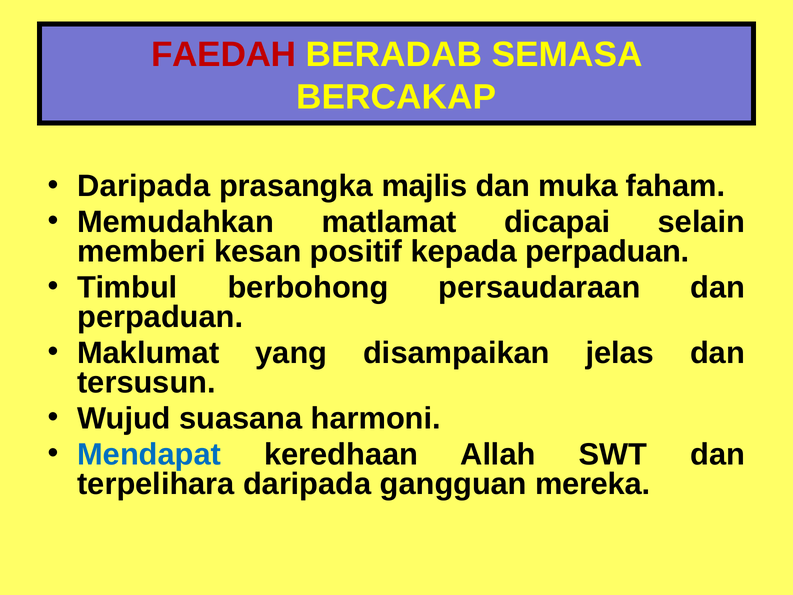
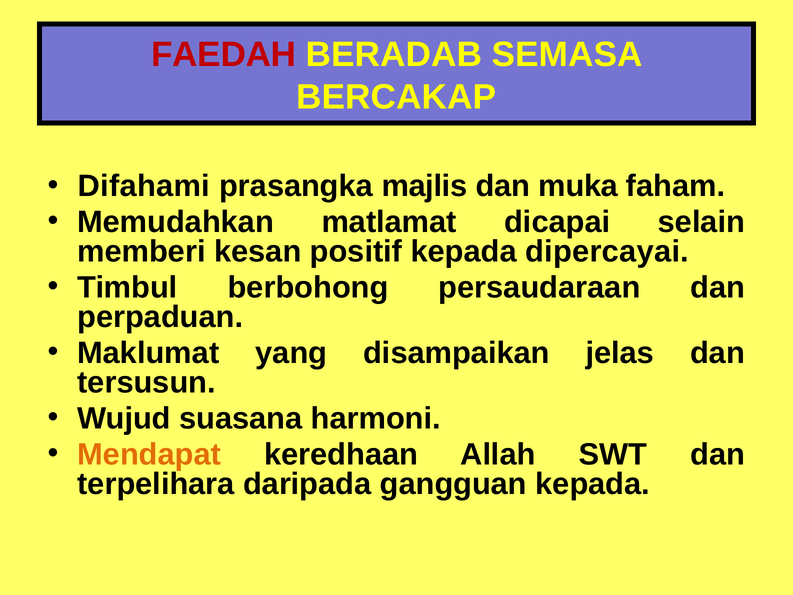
Daripada: Daripada -> Difahami (144, 186)
kepada perpaduan: perpaduan -> dipercayai (607, 252)
Mendapat colour: blue -> orange (149, 454)
gangguan mereka: mereka -> kepada (593, 484)
